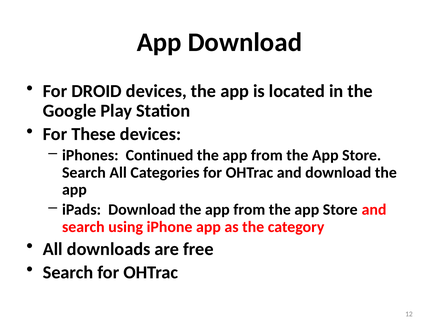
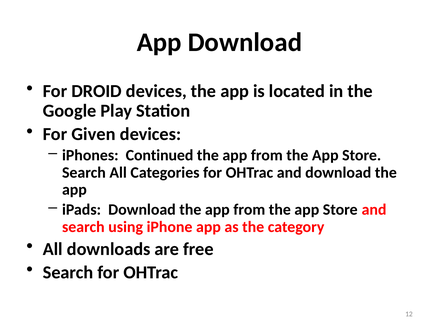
These: These -> Given (93, 134)
